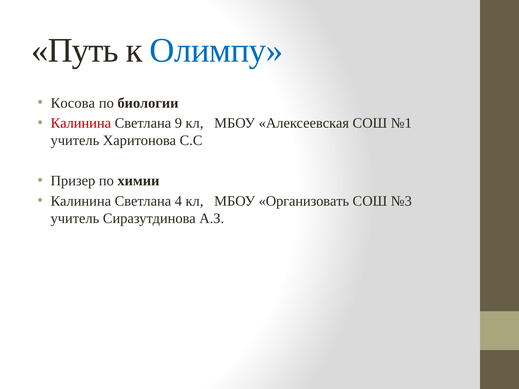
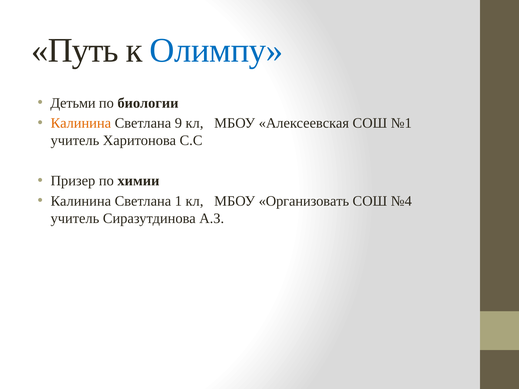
Косова: Косова -> Детьми (73, 103)
Калинина colour: red -> orange (81, 123)
4: 4 -> 1 (178, 201)
№3: №3 -> №4 (401, 201)
